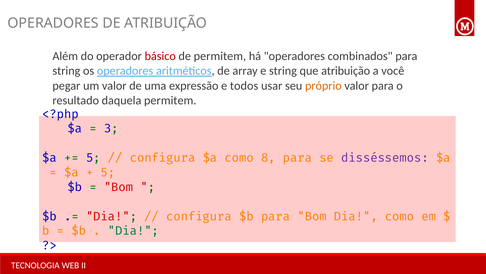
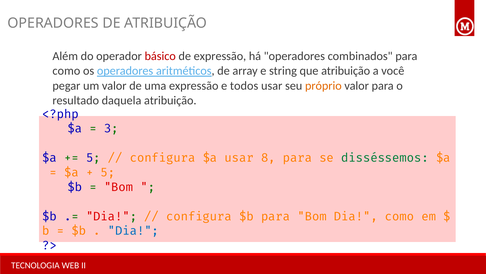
de permitem: permitem -> expressão (220, 56)
string: string -> como (66, 71)
daquela permitem: permitem -> atribuição (170, 100)
$a como: como -> usar (239, 158)
disséssemos colour: purple -> green (385, 158)
Dia colour: green -> blue (133, 230)
